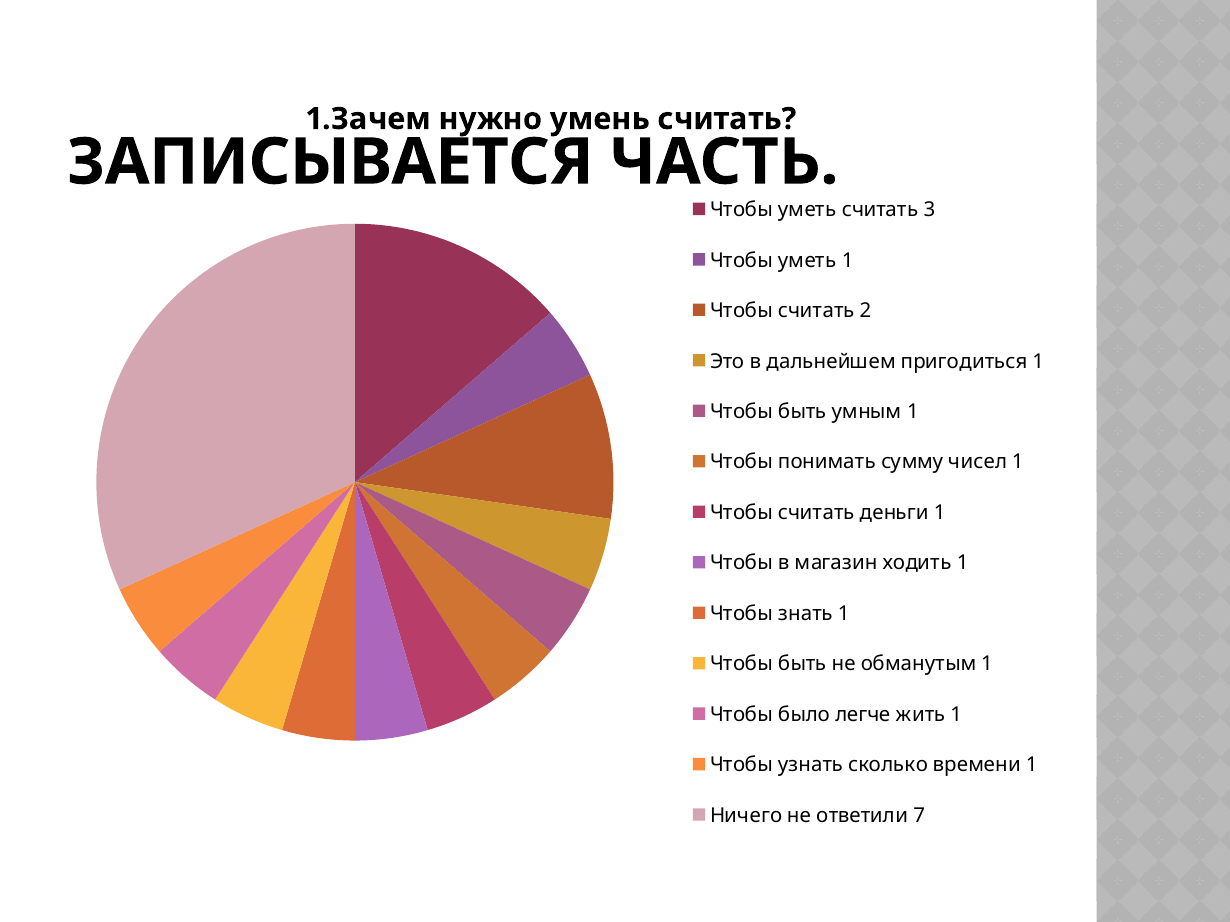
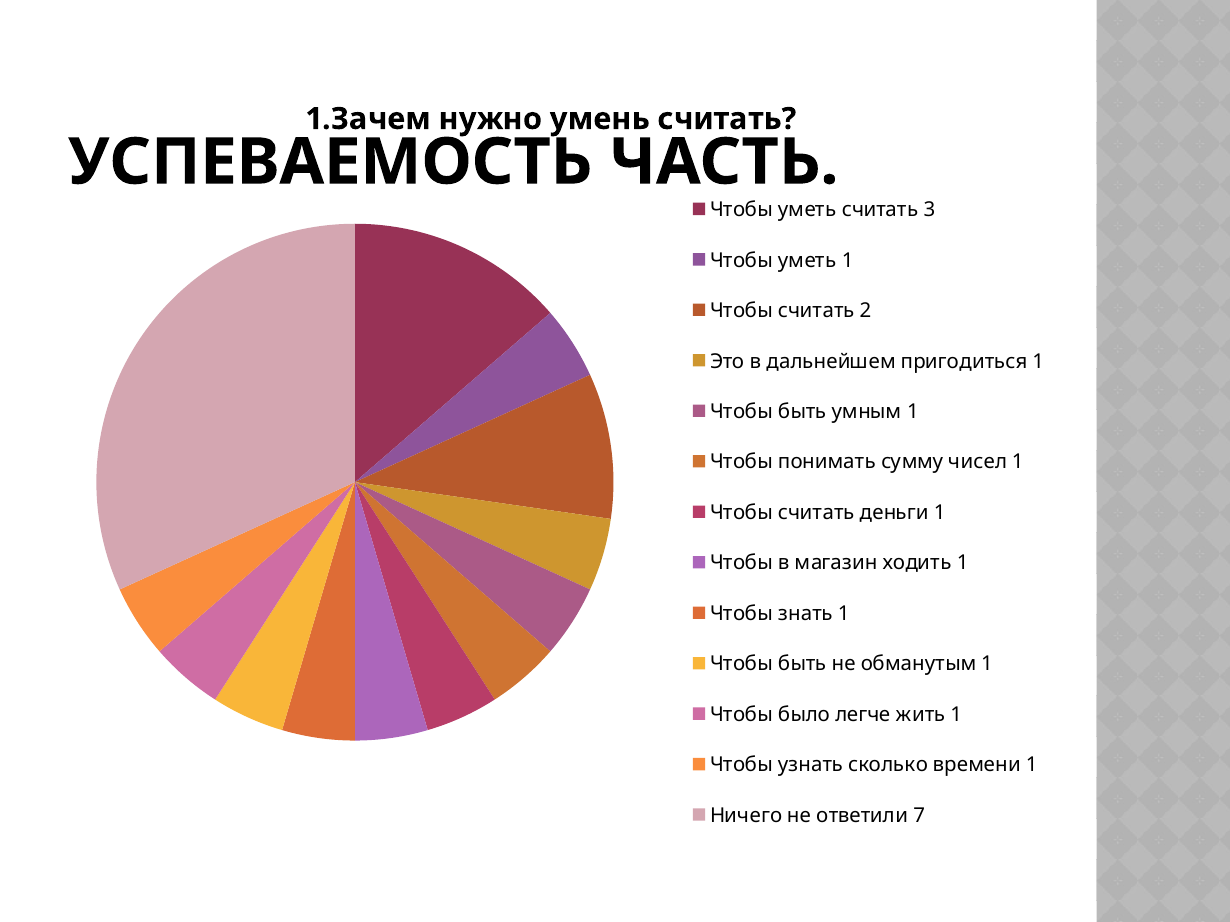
ЗАПИСЫВАЕТСЯ: ЗАПИСЫВАЕТСЯ -> УСПЕВАЕМОСТЬ (330, 162)
